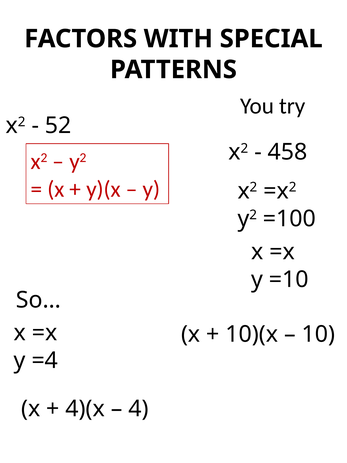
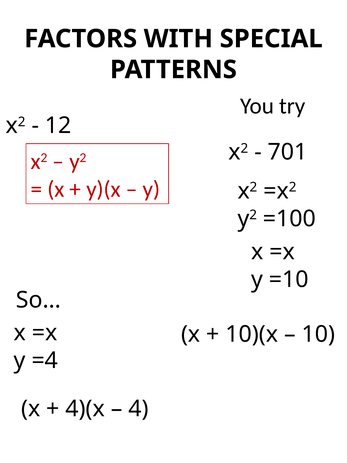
52: 52 -> 12 (58, 125)
458: 458 -> 701 (288, 152)
